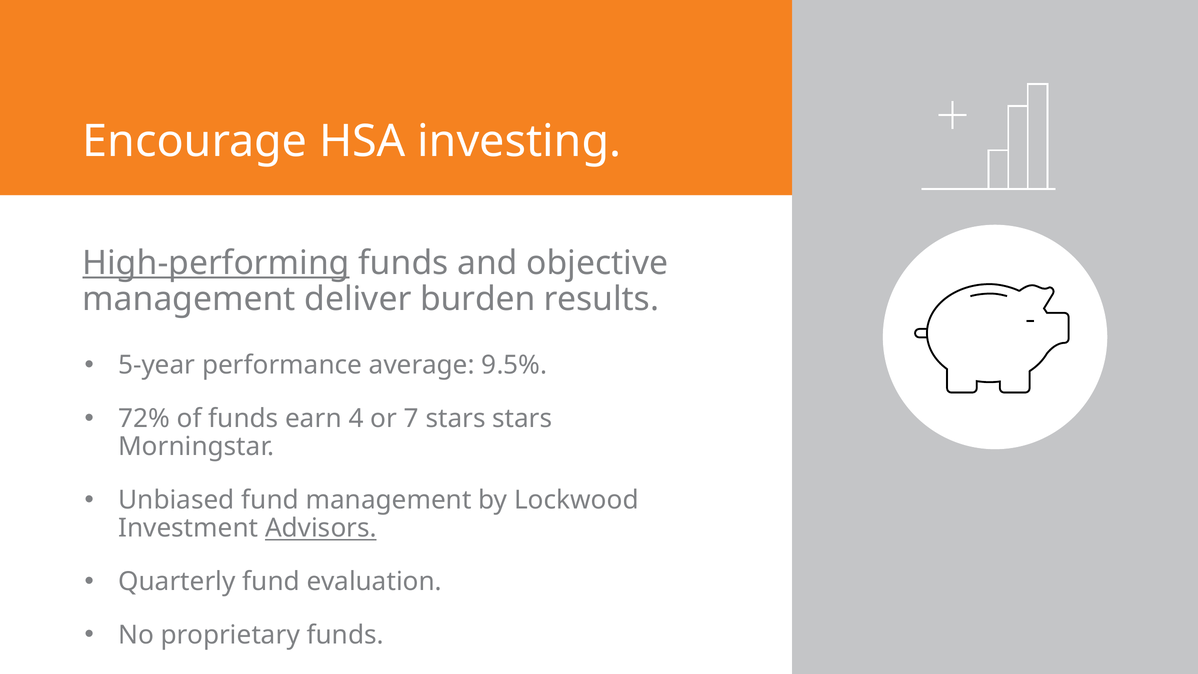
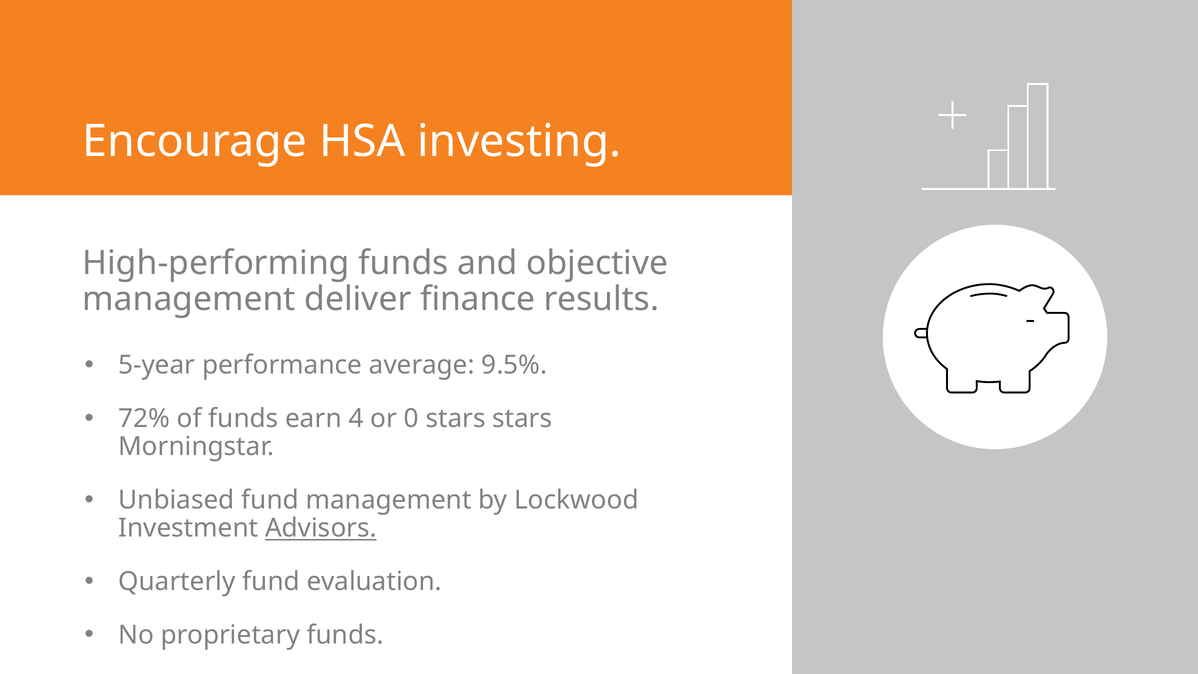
High-performing underline: present -> none (216, 263)
burden: burden -> finance (478, 299)
7: 7 -> 0 (411, 418)
